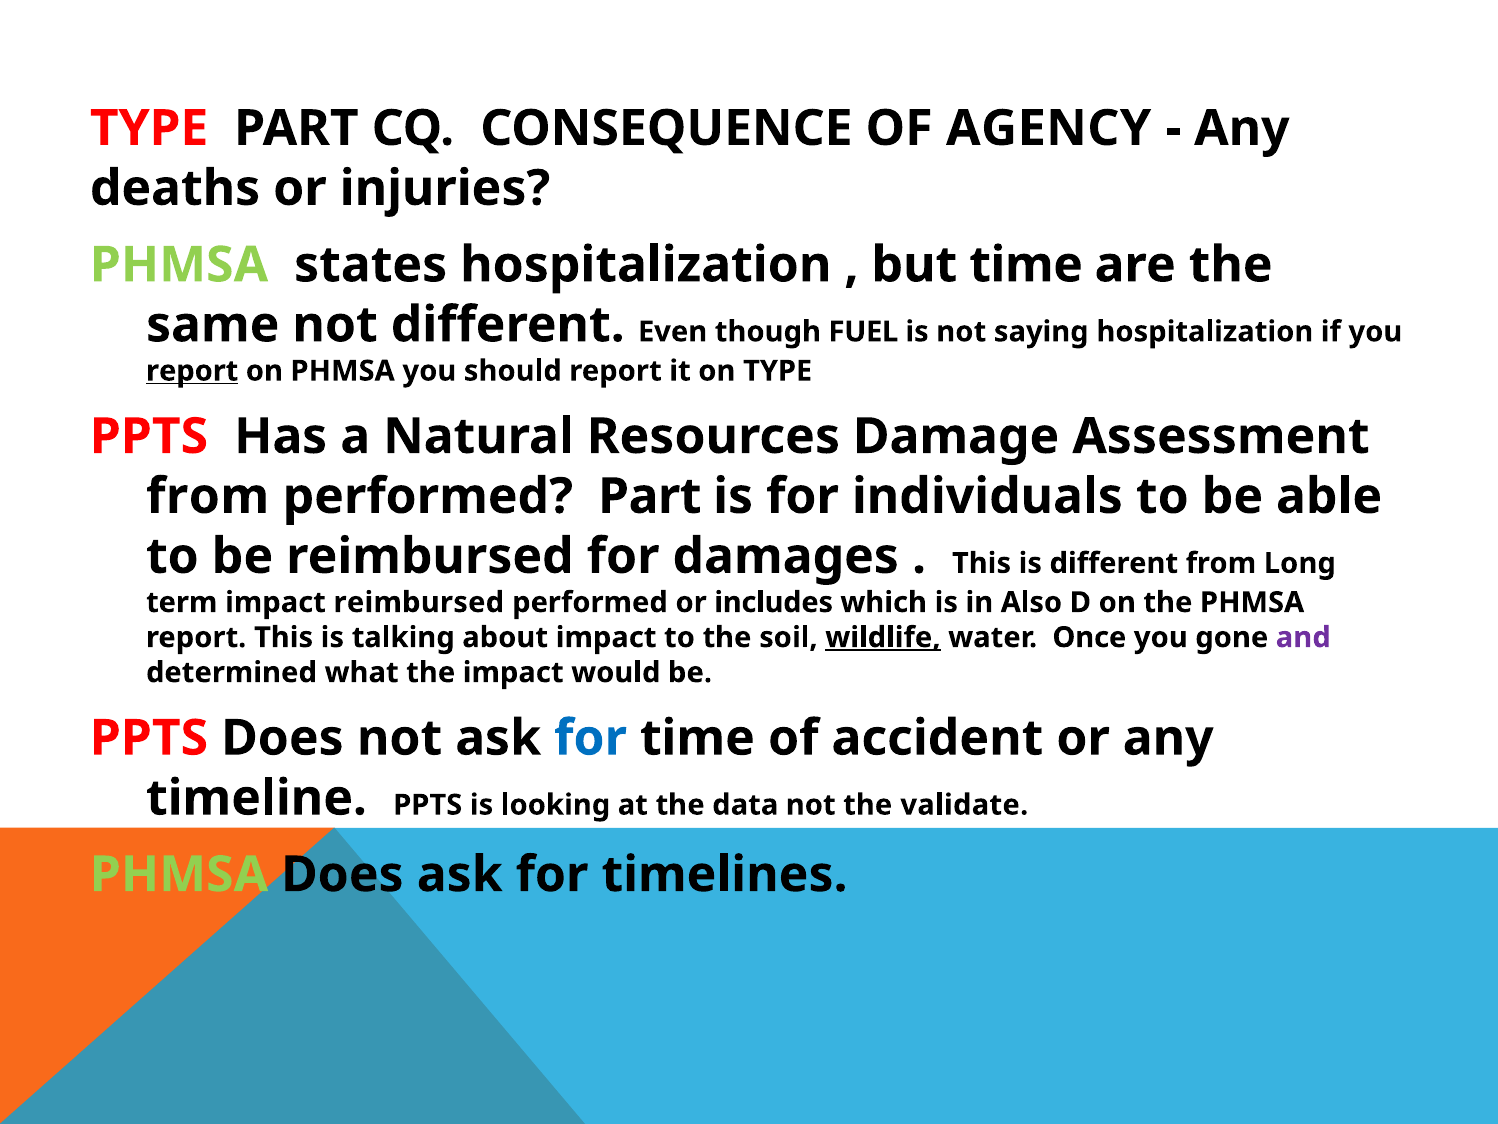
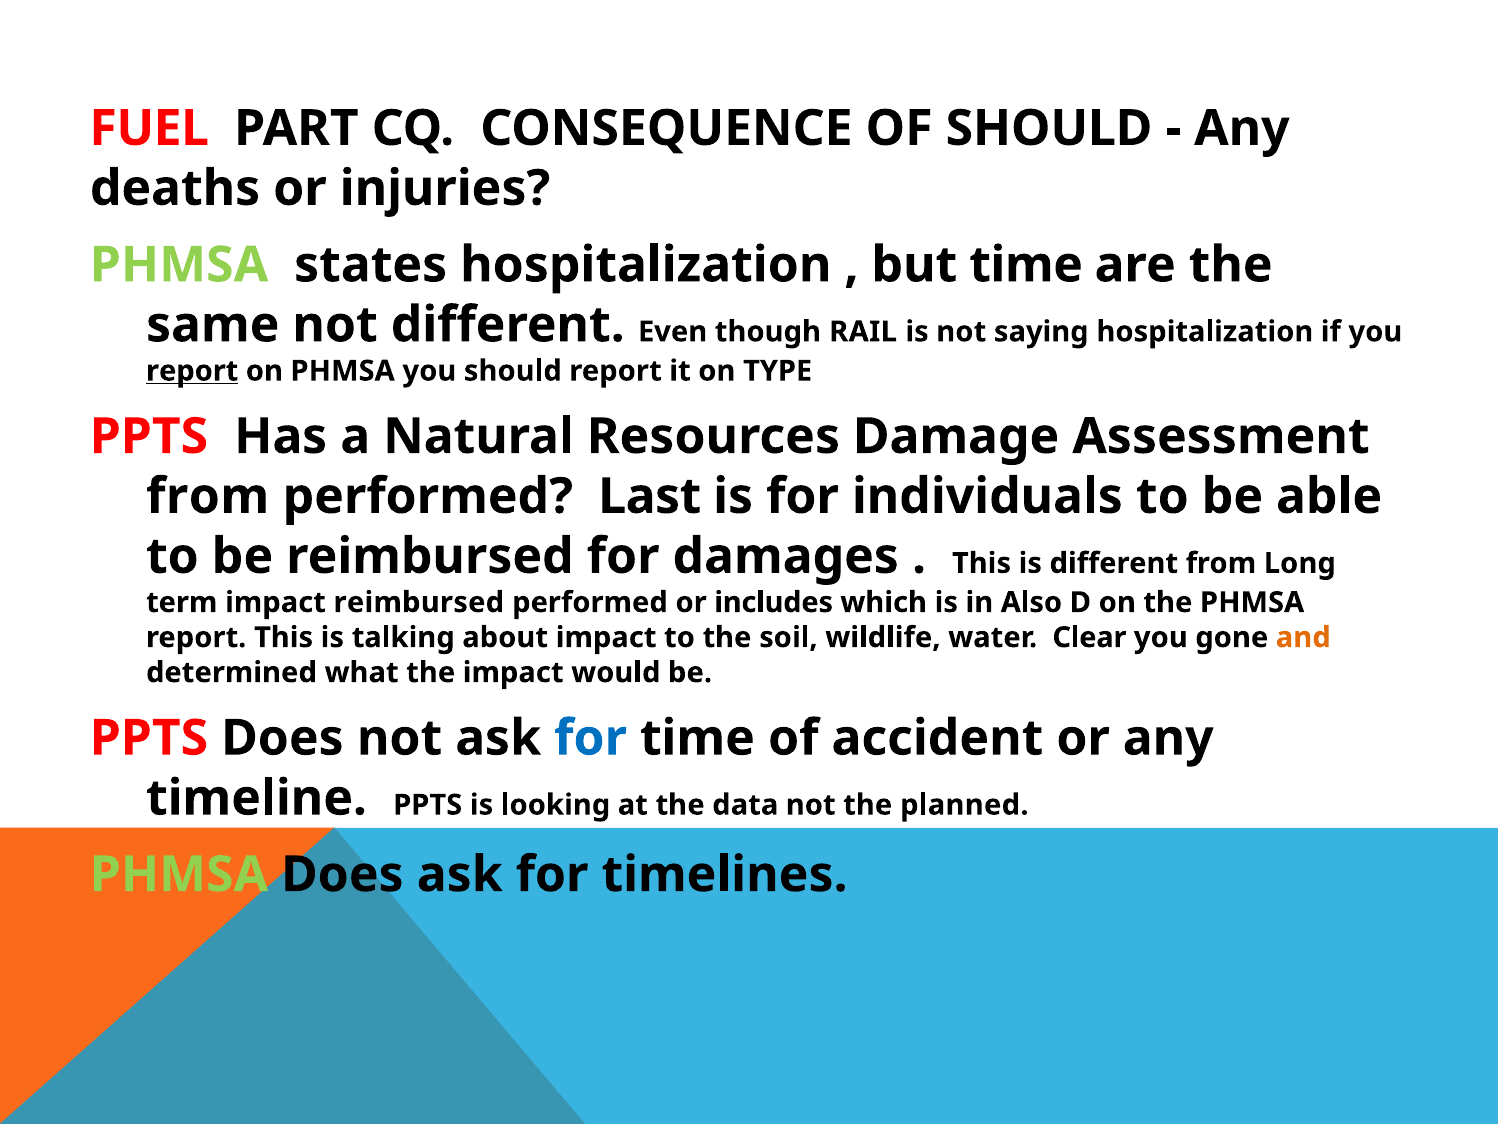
TYPE: TYPE -> FUEL (149, 128)
OF AGENCY: AGENCY -> SHOULD (1049, 128)
FUEL: FUEL -> RAIL (863, 332)
performed Part: Part -> Last (650, 496)
wildlife underline: present -> none (883, 637)
Once: Once -> Clear (1089, 637)
and colour: purple -> orange (1303, 637)
validate: validate -> planned (964, 805)
